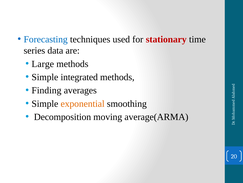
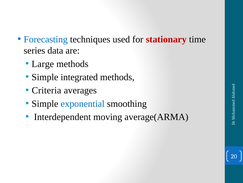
Finding: Finding -> Criteria (46, 90)
exponential colour: orange -> blue (83, 103)
Decomposition: Decomposition -> Interdependent (62, 117)
